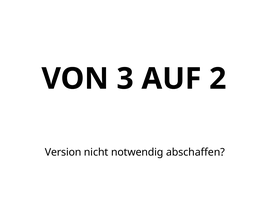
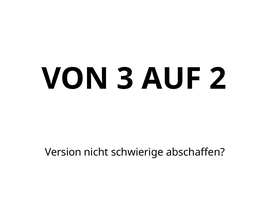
notwendig: notwendig -> schwierige (137, 152)
